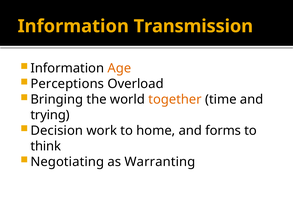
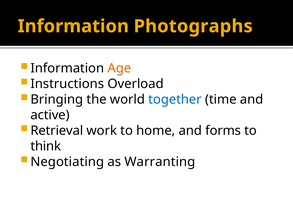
Transmission: Transmission -> Photographs (193, 26)
Perceptions: Perceptions -> Instructions (67, 84)
together colour: orange -> blue (175, 100)
trying: trying -> active (50, 115)
Decision: Decision -> Retrieval (57, 131)
